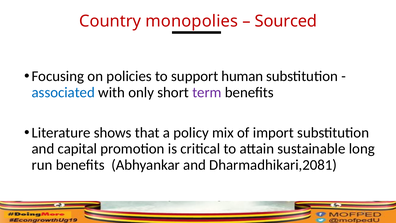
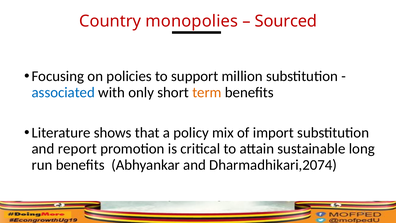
human: human -> million (242, 76)
term colour: purple -> orange (207, 92)
capital: capital -> report (77, 149)
Dharmadhikari,2081: Dharmadhikari,2081 -> Dharmadhikari,2074 (273, 165)
